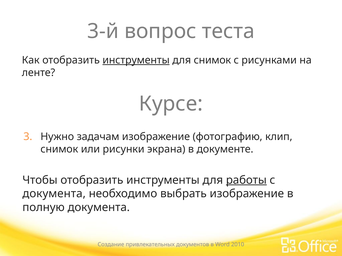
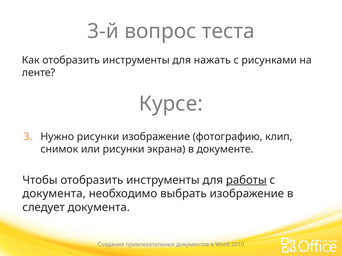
инструменты underline: present -> none (136, 60)
для снимок: снимок -> нажать (212, 60)
Нужно задачам: задачам -> рисунки (98, 137)
полную: полную -> следует (44, 208)
